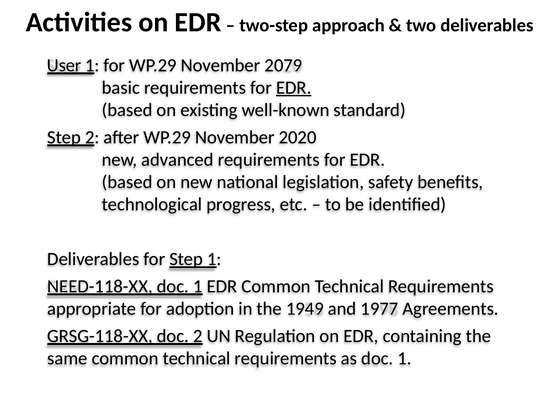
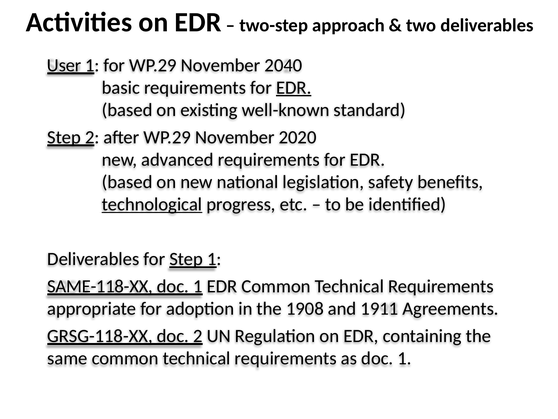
2079: 2079 -> 2040 (283, 65)
technological underline: none -> present (152, 204)
NEED-118-XX: NEED-118-XX -> SAME-118-XX (100, 286)
1949: 1949 -> 1908 (305, 308)
1977: 1977 -> 1911 (379, 308)
